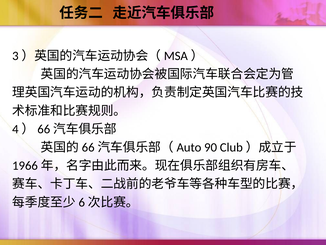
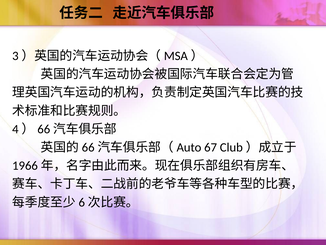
90: 90 -> 67 (211, 147)
